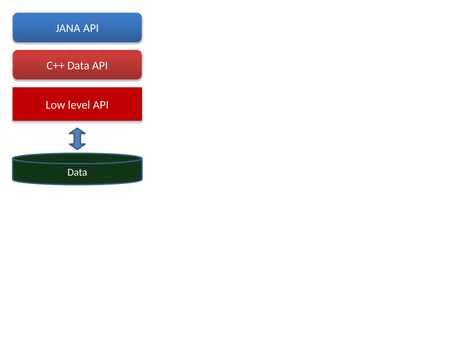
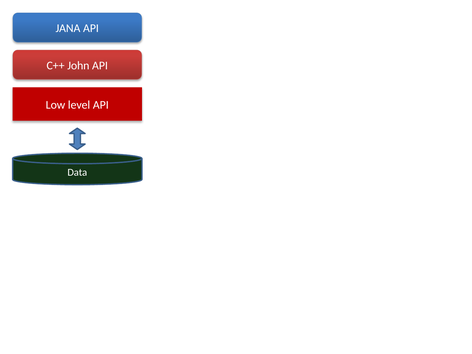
C++ Data: Data -> John (78, 65)
